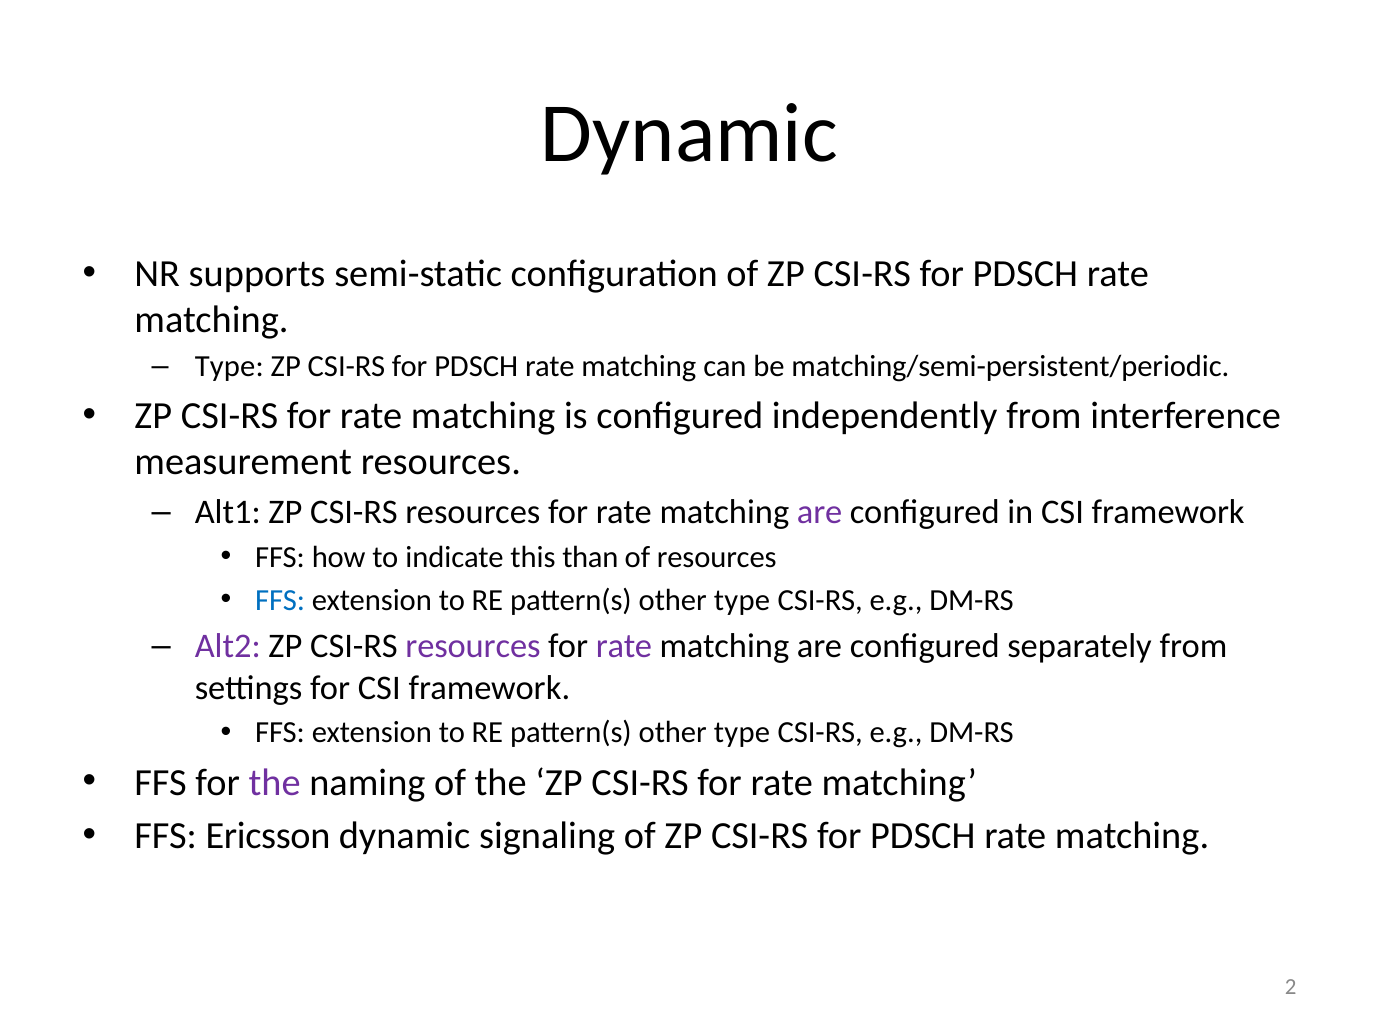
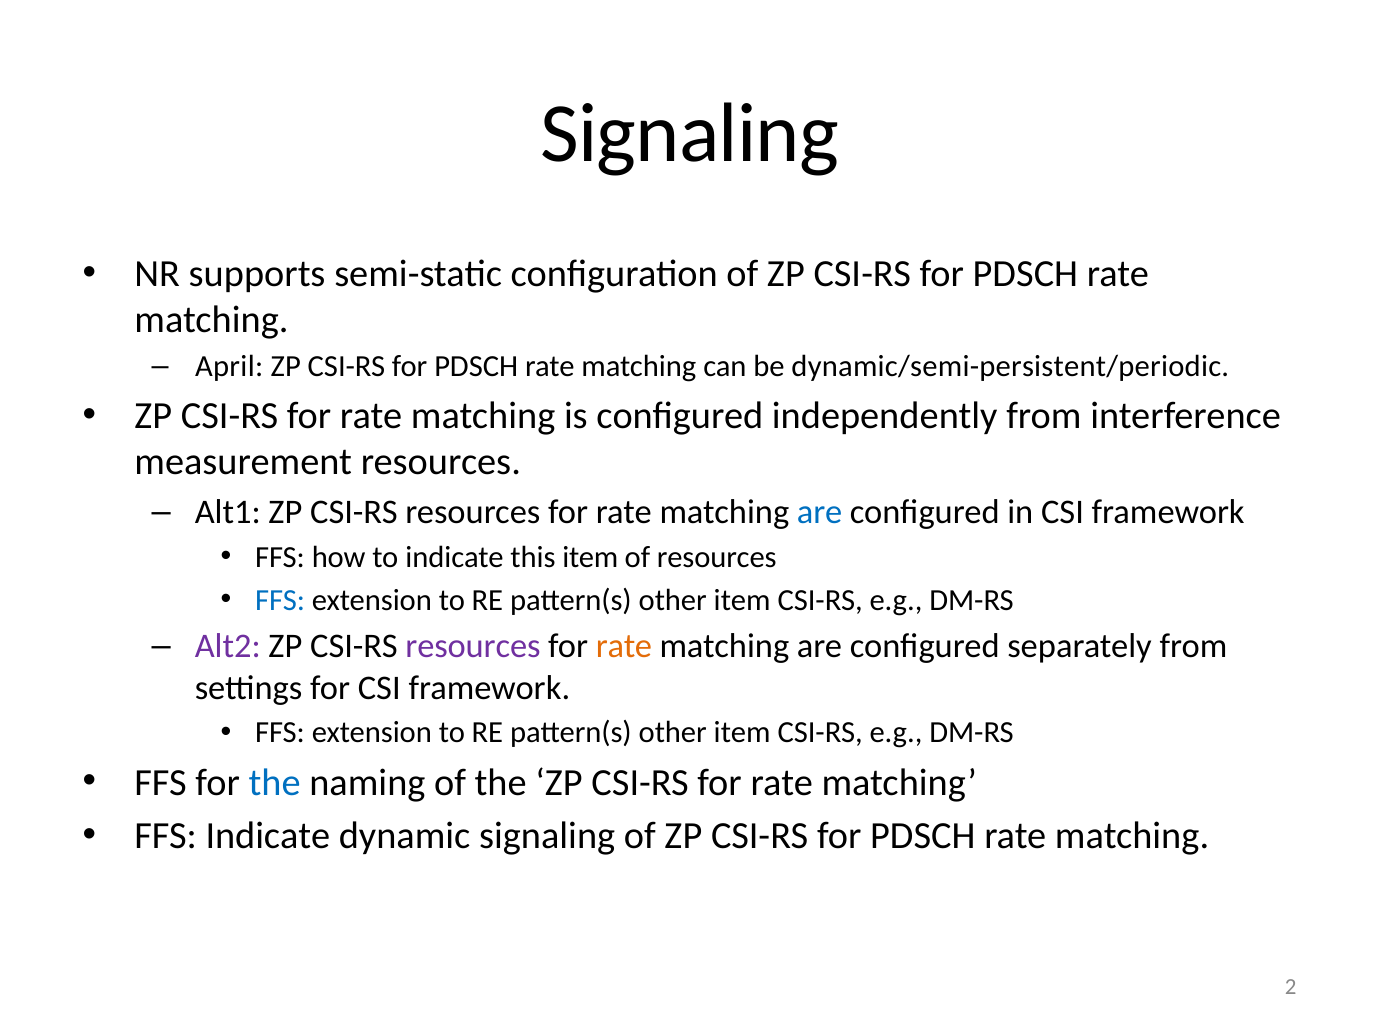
Dynamic: Dynamic -> Signaling (690, 133)
Type: Type -> April (229, 367)
matching/semi-persistent/periodic: matching/semi-persistent/periodic -> dynamic/semi-persistent/periodic (1010, 367)
are colour: purple -> blue (820, 513)
this than: than -> item (590, 558)
type: type -> item (742, 601)
rate colour: purple -> orange (624, 647)
type: type -> item (742, 733)
the colour: purple -> blue (275, 783)
FFS Ericsson: Ericsson -> Indicate (268, 836)
